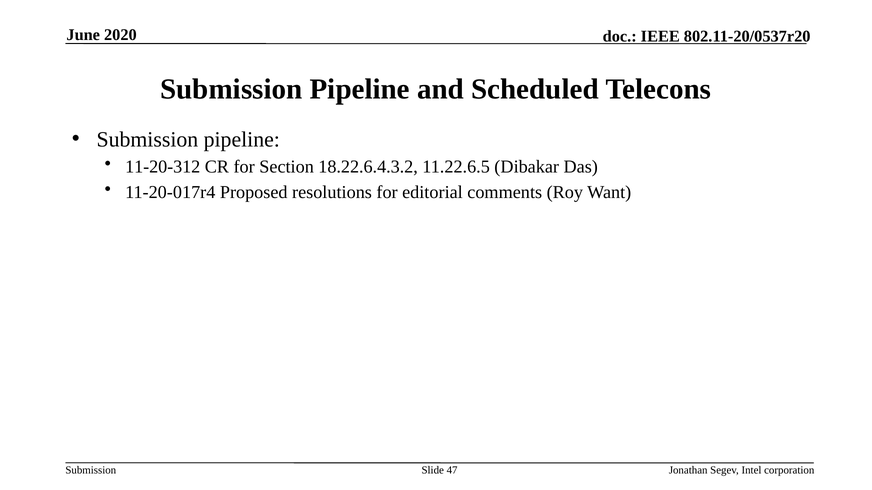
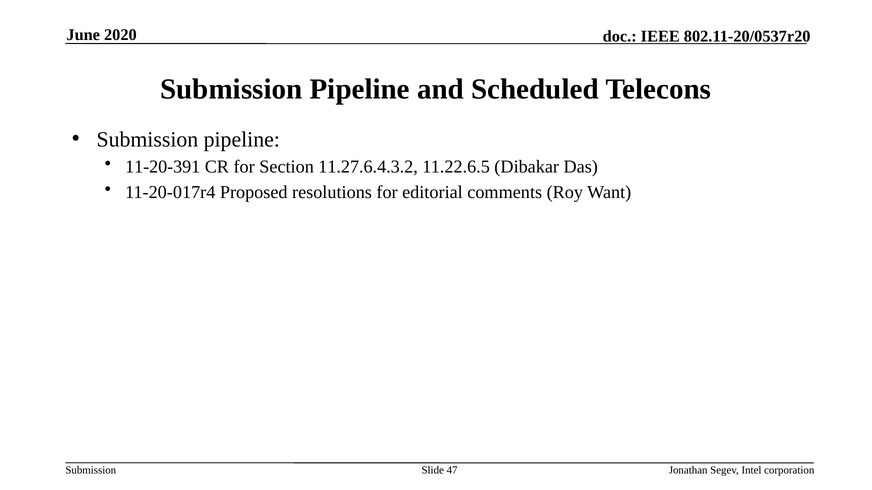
11-20-312: 11-20-312 -> 11-20-391 (163, 167)
18.22.6.4.3.2: 18.22.6.4.3.2 -> 11.27.6.4.3.2 (368, 167)
